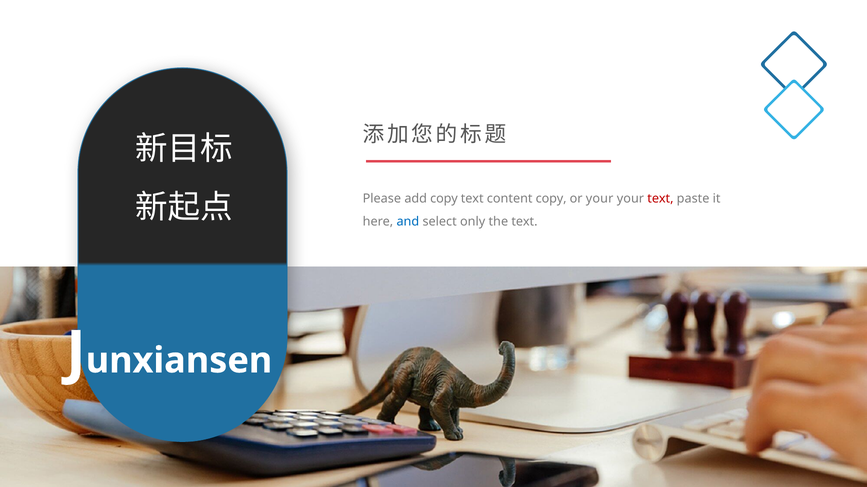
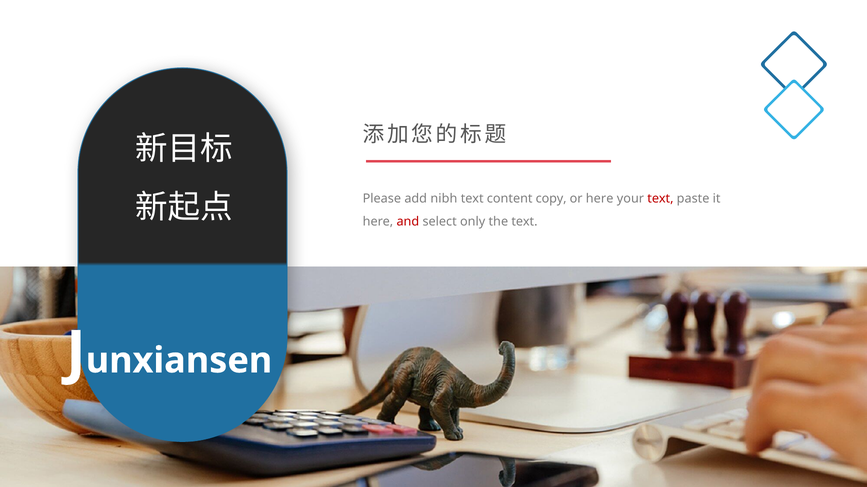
add copy: copy -> nibh (444, 199)
or your: your -> here (600, 199)
and colour: blue -> red (408, 222)
